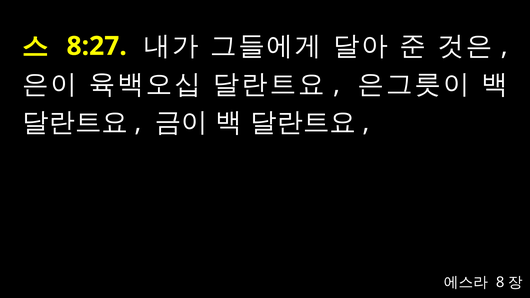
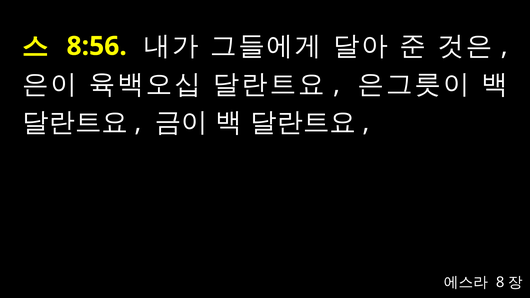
8:27: 8:27 -> 8:56 (97, 46)
